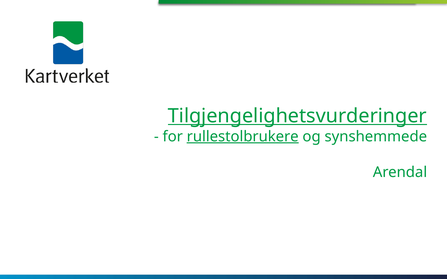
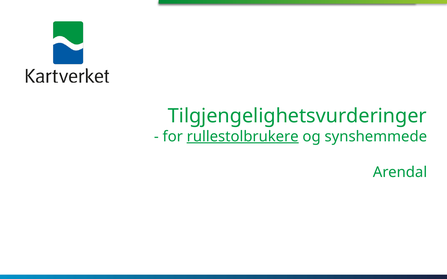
Tilgjengelighetsvurderinger underline: present -> none (297, 116)
